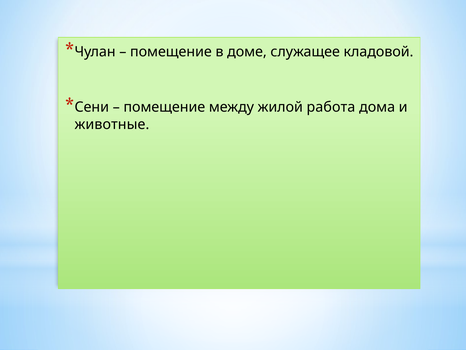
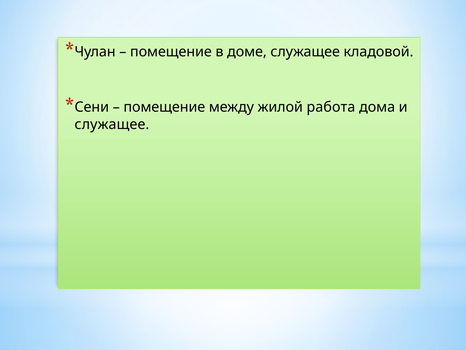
животные: животные -> служащее (112, 124)
